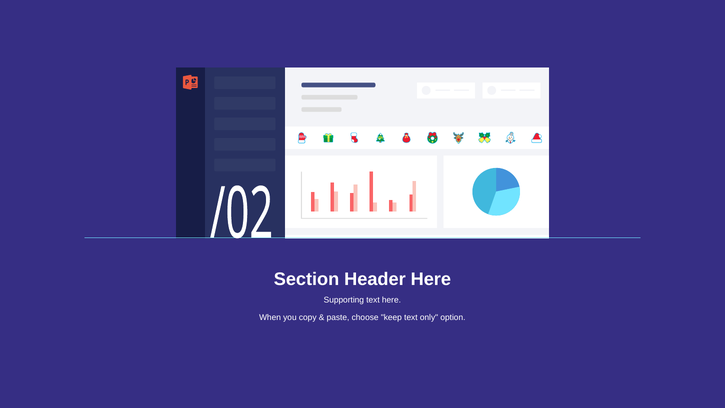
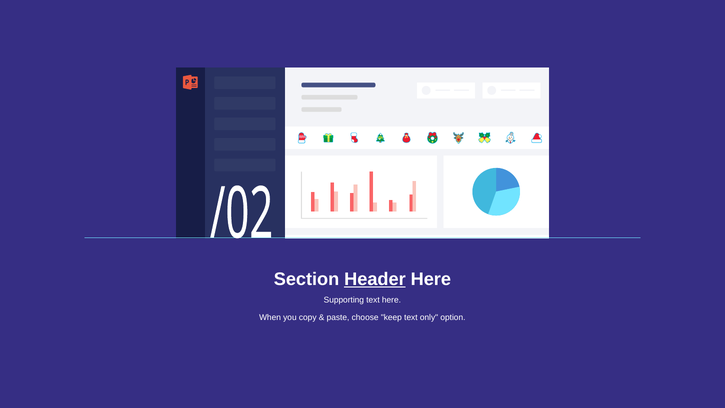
Header underline: none -> present (375, 279)
